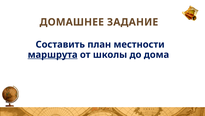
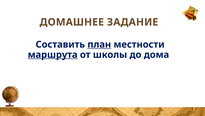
план underline: none -> present (99, 44)
